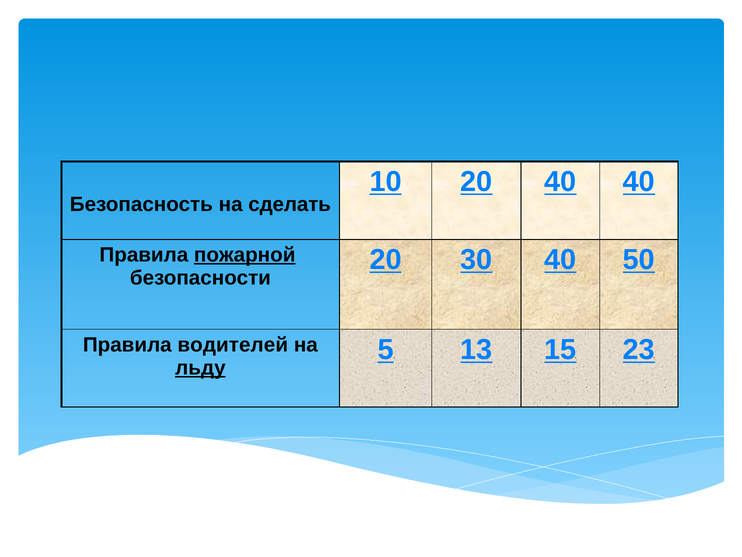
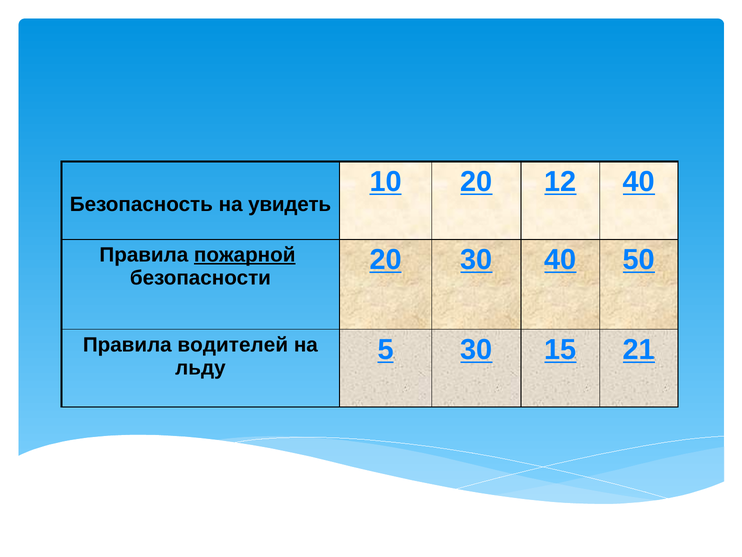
20 40: 40 -> 12 (560, 182)
сделать: сделать -> увидеть (290, 204)
5 13: 13 -> 30 (476, 349)
23: 23 -> 21 (639, 349)
льду underline: present -> none (200, 368)
